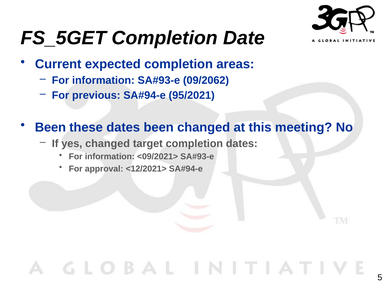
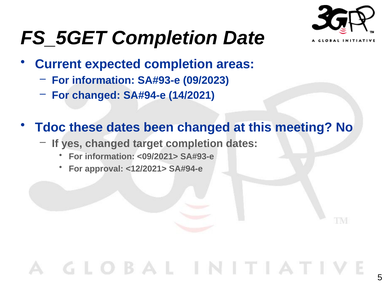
09/2062: 09/2062 -> 09/2023 (206, 80)
For previous: previous -> changed (96, 95)
95/2021: 95/2021 -> 14/2021 (192, 95)
Been: Been -> Tdoc (50, 127)
